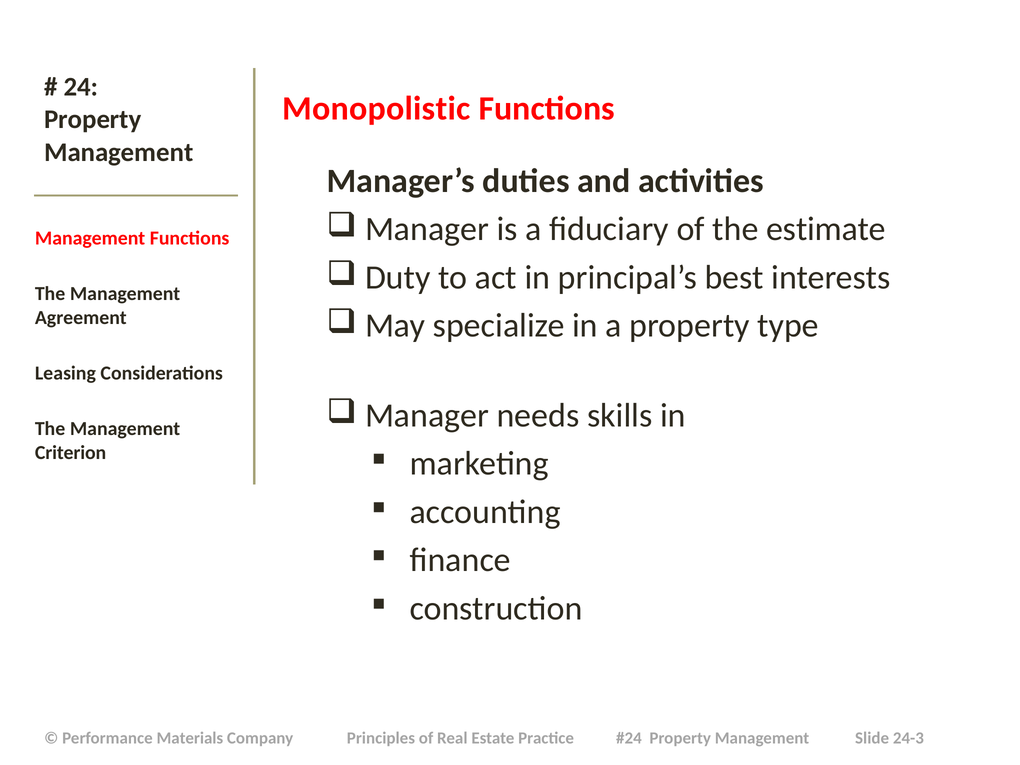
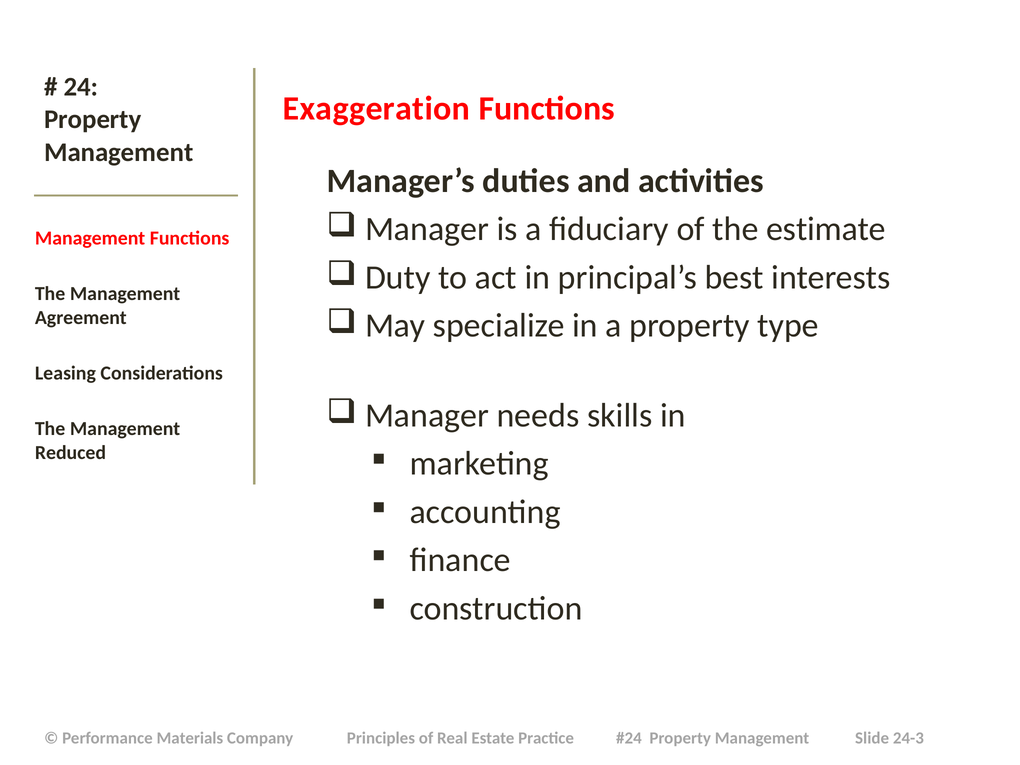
Monopolistic: Monopolistic -> Exaggeration (376, 108)
Criterion: Criterion -> Reduced (70, 453)
